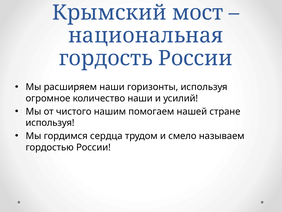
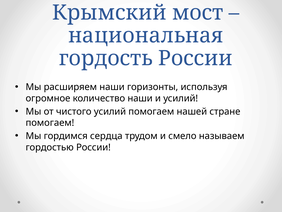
чистого нашим: нашим -> усилий (110, 111)
используя: используя -> помогаем (50, 123)
